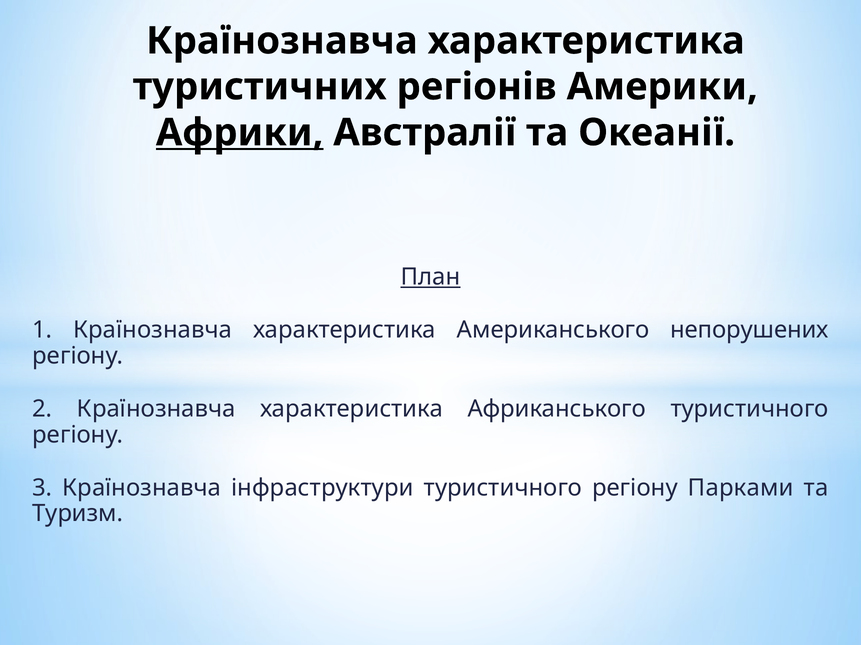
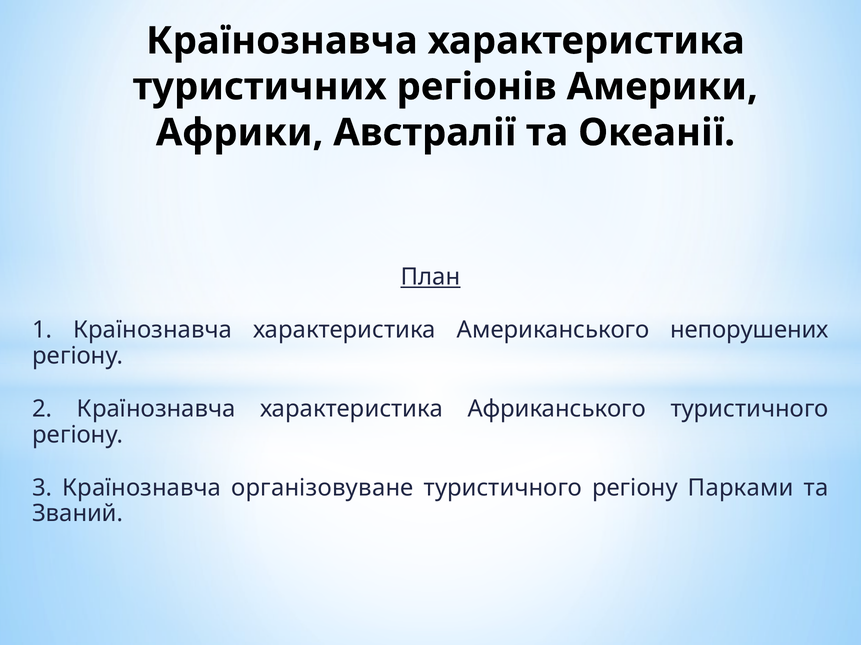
Африки underline: present -> none (240, 133)
інфраструктури: інфраструктури -> організовуване (322, 488)
Туризм: Туризм -> Званий (78, 514)
